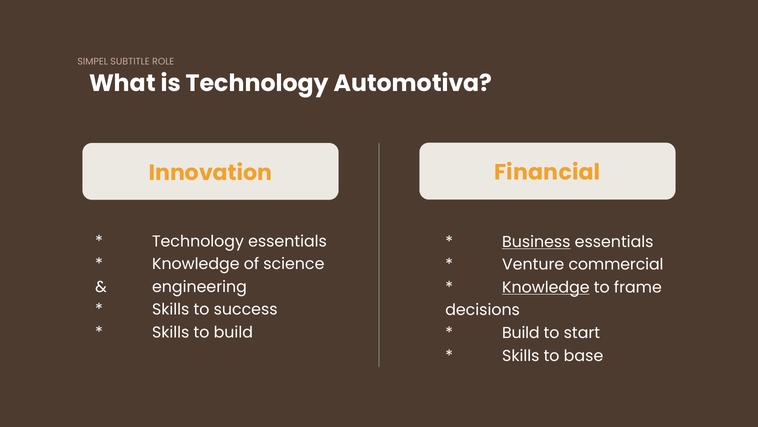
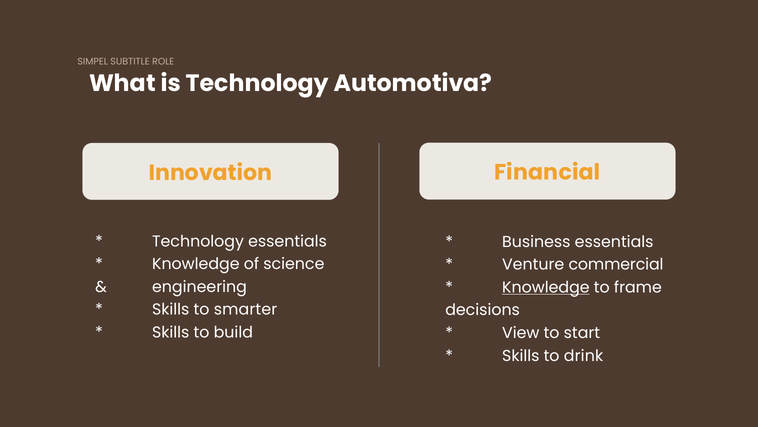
Business underline: present -> none (536, 242)
success: success -> smarter (246, 309)
Build: Build -> View (521, 333)
base: base -> drink (583, 355)
